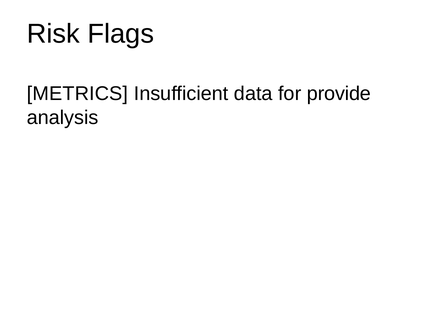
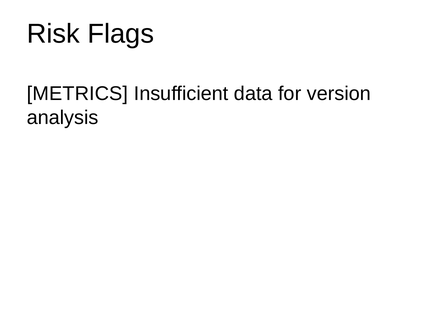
provide: provide -> version (339, 94)
